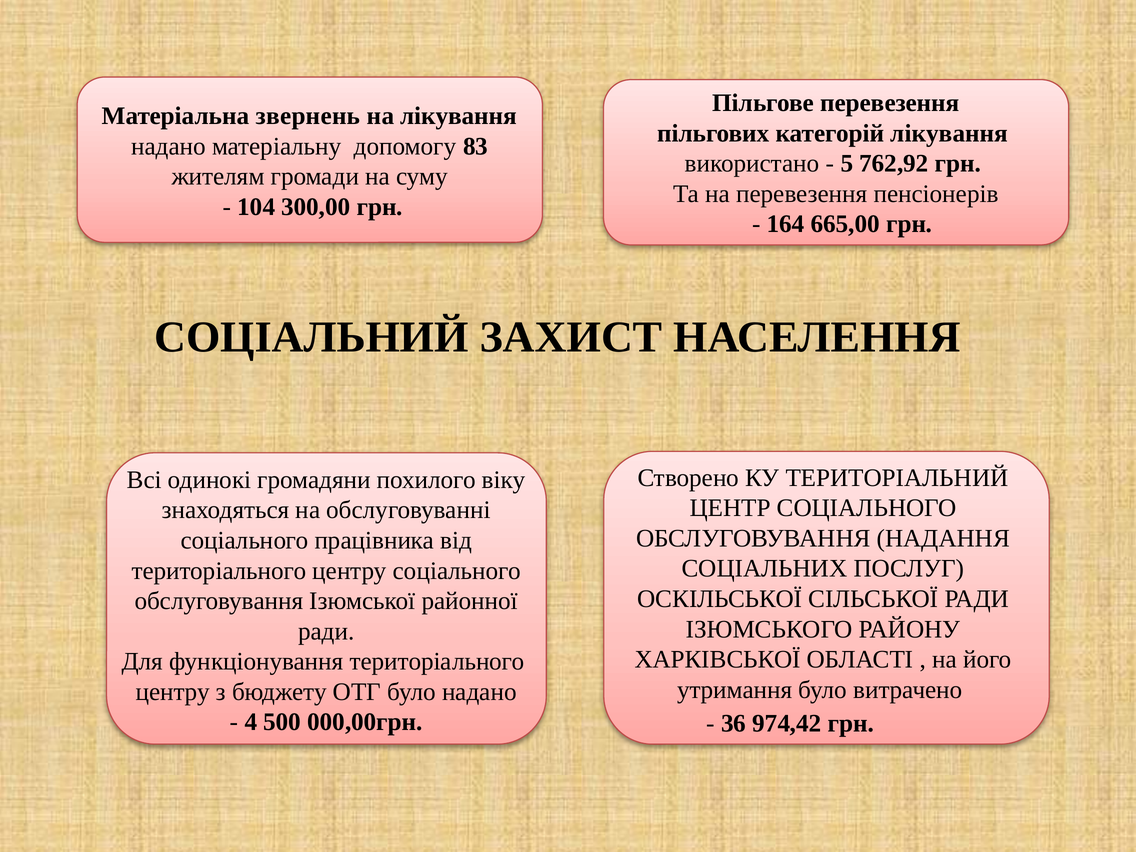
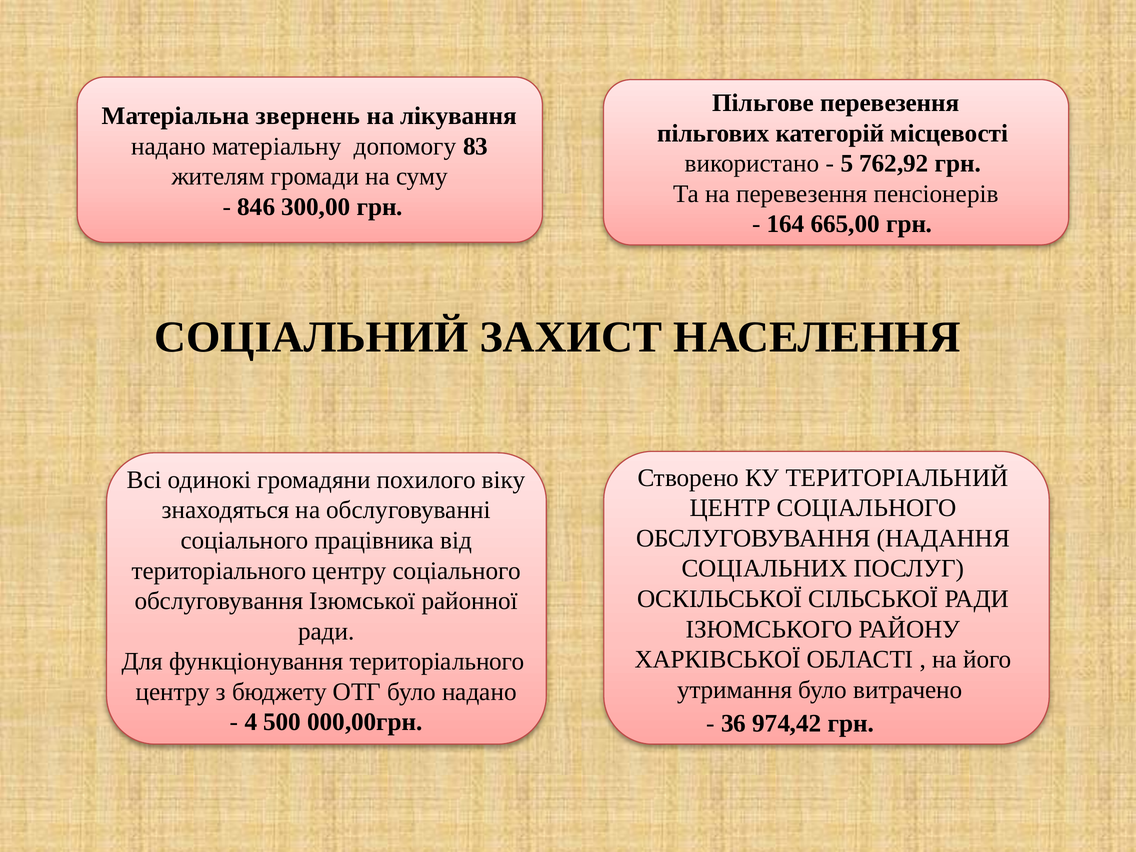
категорій лікування: лікування -> місцевості (949, 133)
104: 104 -> 846 (256, 207)
